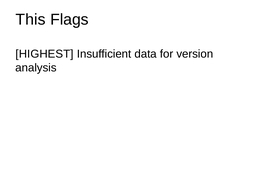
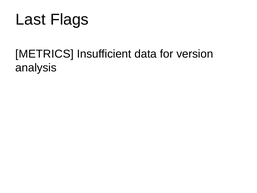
This: This -> Last (31, 20)
HIGHEST: HIGHEST -> METRICS (45, 54)
